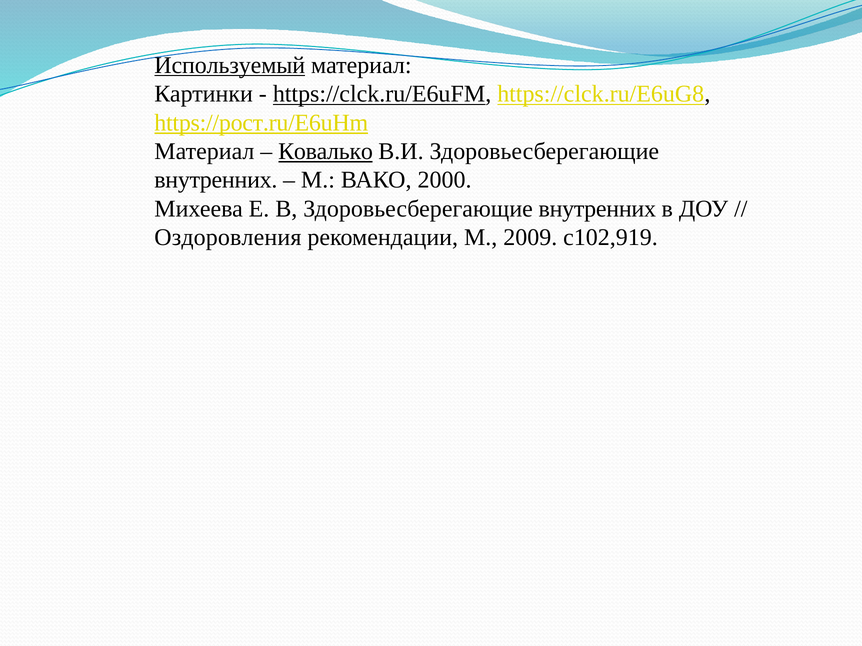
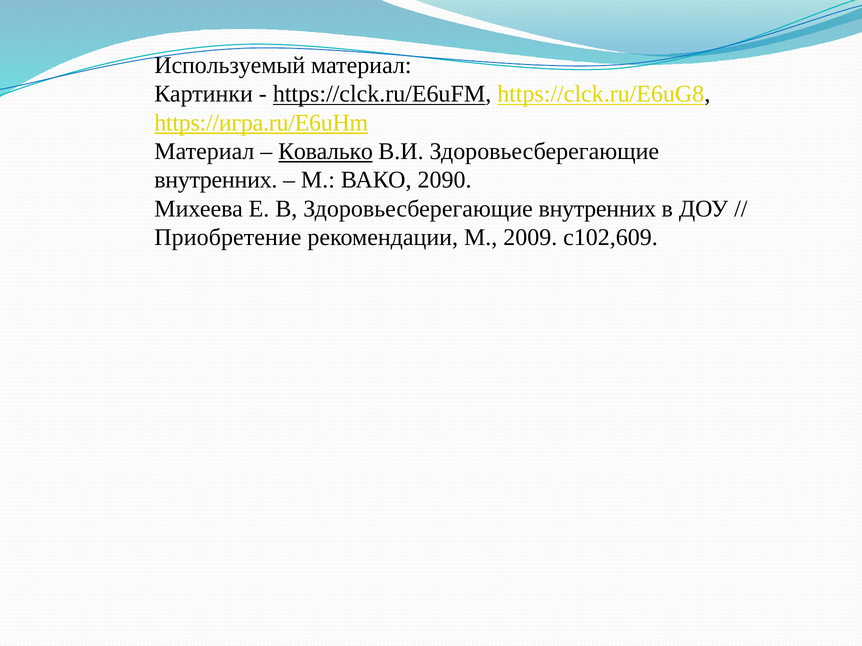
Используемый underline: present -> none (230, 65)
https://рост.ru/E6uHm: https://рост.ru/E6uHm -> https://игра.ru/E6uHm (261, 123)
2000: 2000 -> 2090 (445, 180)
Оздоровления: Оздоровления -> Приобретение (228, 238)
с102,919: с102,919 -> с102,609 (611, 238)
